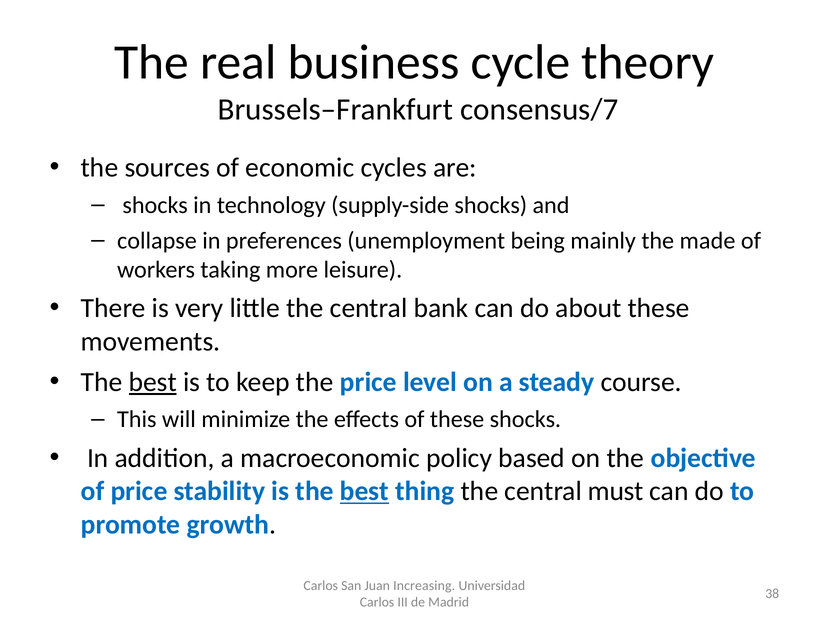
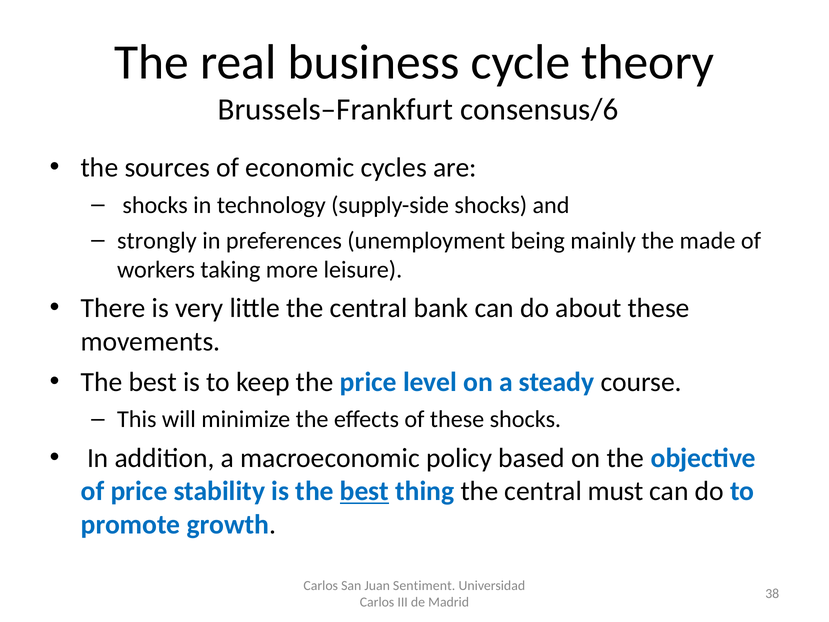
consensus/7: consensus/7 -> consensus/6 (539, 109)
collapse: collapse -> strongly (157, 241)
best underline: present -> none (153, 382)
Increasing: Increasing -> Sentiment (424, 585)
